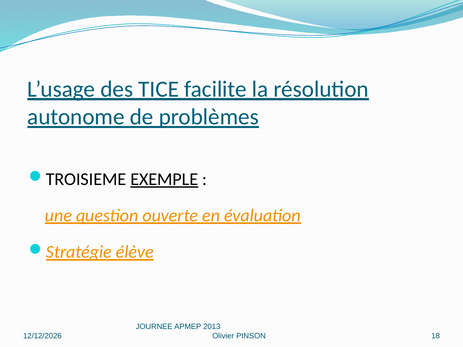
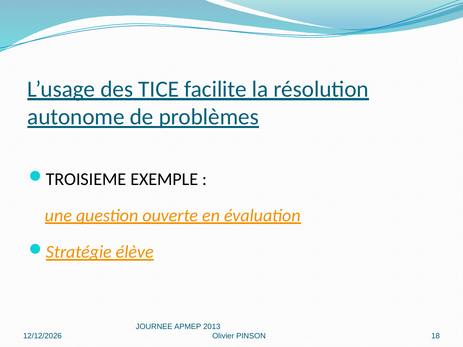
EXEMPLE underline: present -> none (164, 179)
